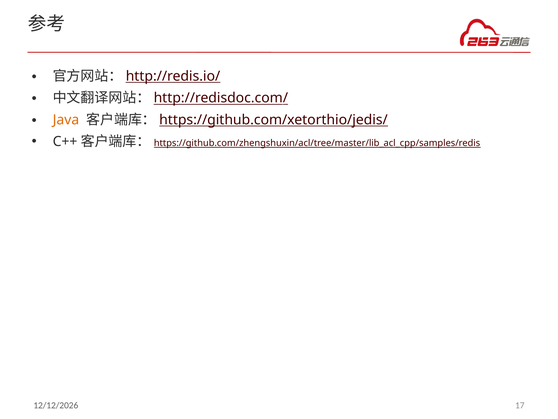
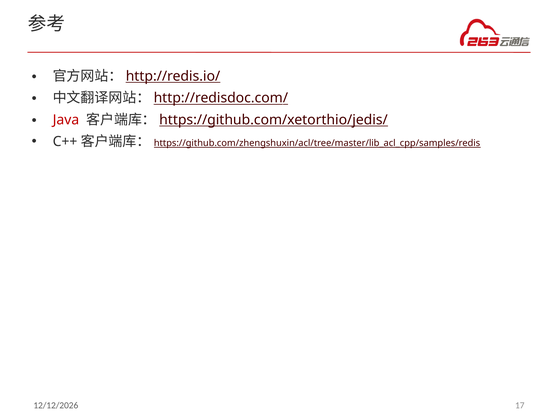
Java colour: orange -> red (66, 120)
